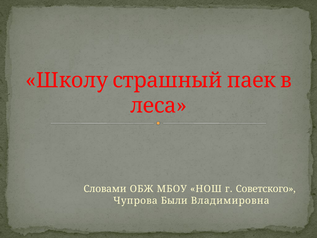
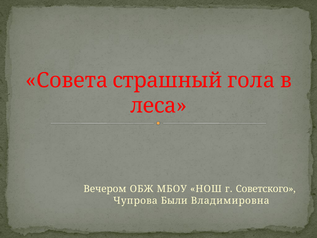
Школу: Школу -> Совета (67, 80)
паек: паек -> гола (251, 80)
Словами: Словами -> Вечером (105, 189)
